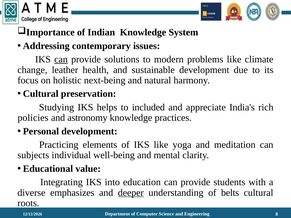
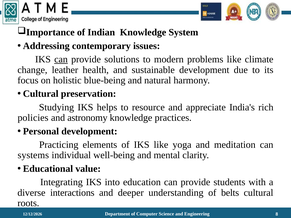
next-being: next-being -> blue-being (105, 80)
included: included -> resource (148, 107)
subjects: subjects -> systems (33, 155)
emphasizes: emphasizes -> interactions (72, 193)
deeper underline: present -> none (131, 193)
